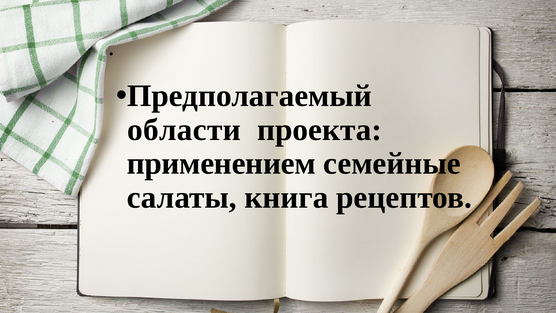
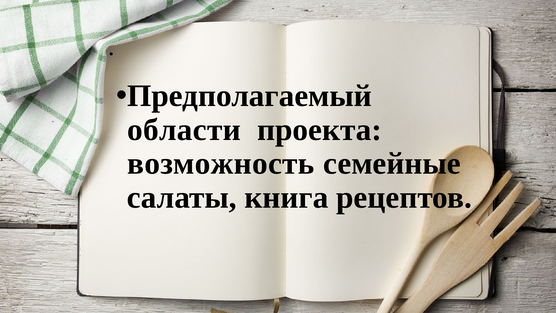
применением: применением -> возможность (221, 163)
